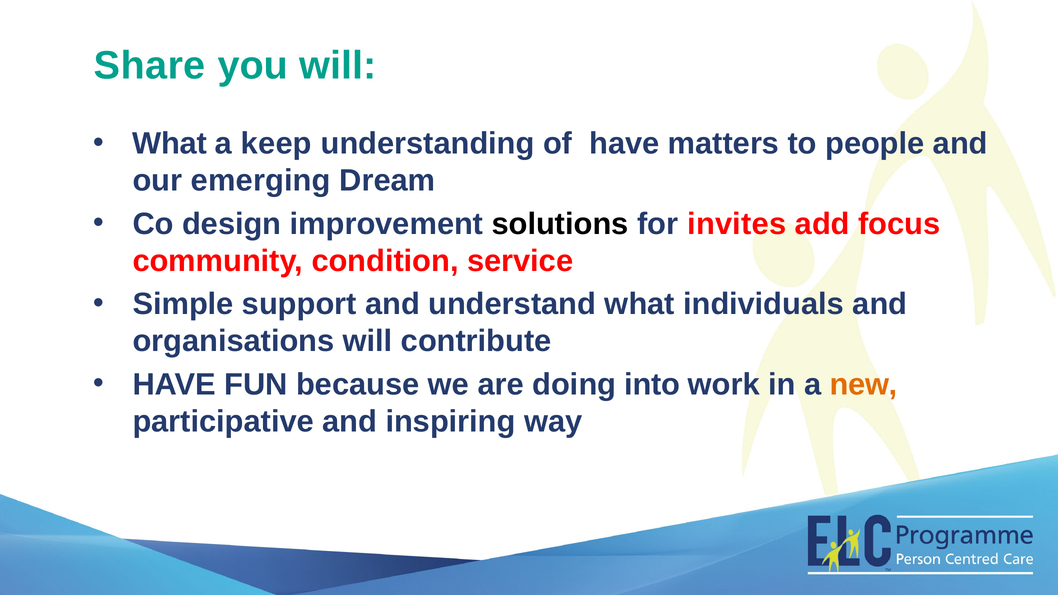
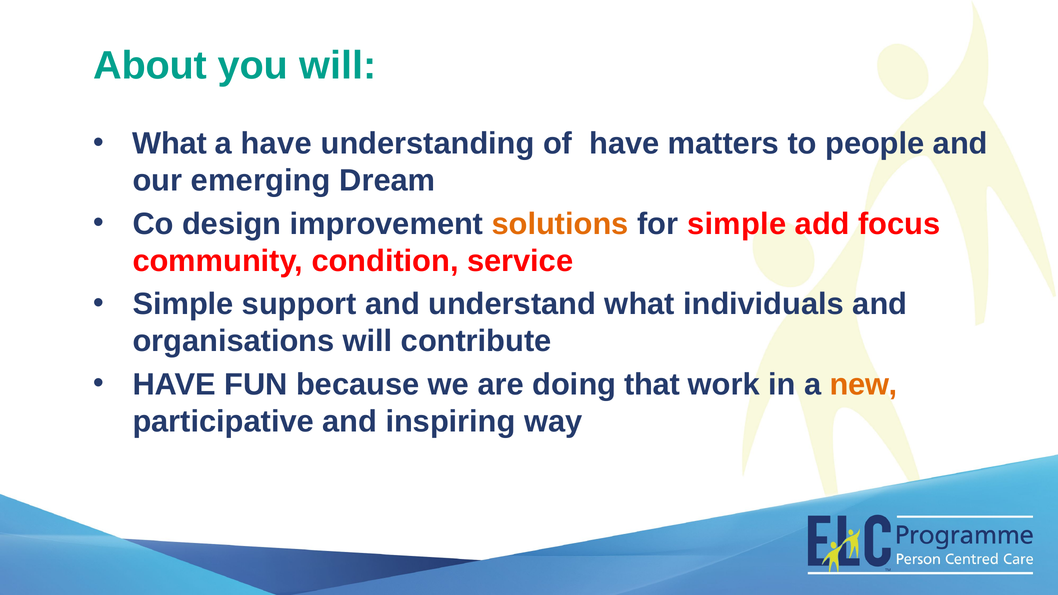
Share: Share -> About (150, 66)
a keep: keep -> have (276, 144)
solutions colour: black -> orange (560, 224)
for invites: invites -> simple (737, 224)
into: into -> that (652, 384)
